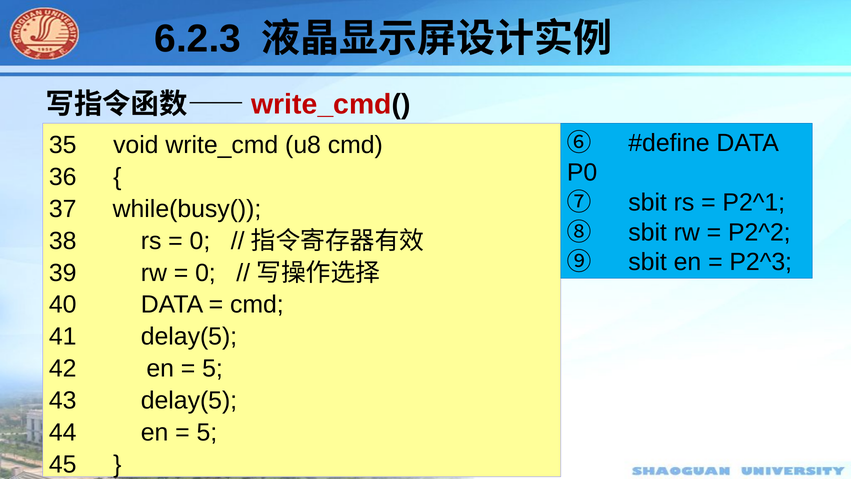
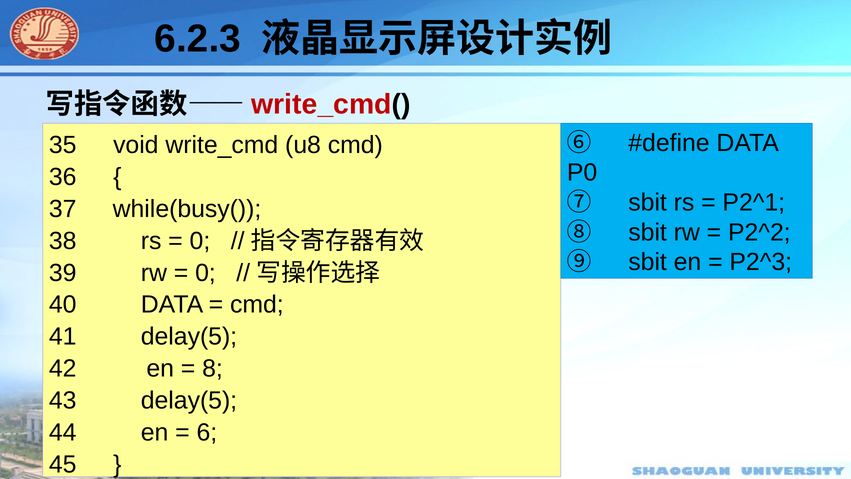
5: 5 -> 8 (212, 368)
5: 5 -> 6 (207, 432)
